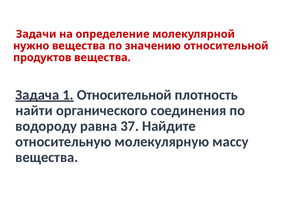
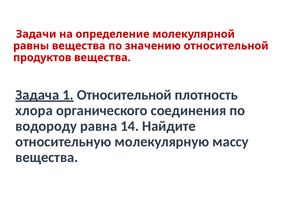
нужно: нужно -> равны (31, 46)
найти: найти -> хлора (34, 110)
37: 37 -> 14 (130, 126)
